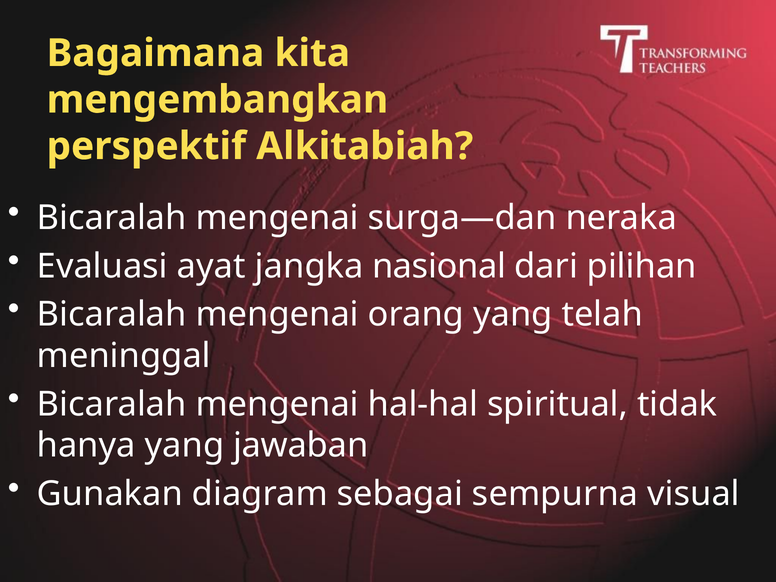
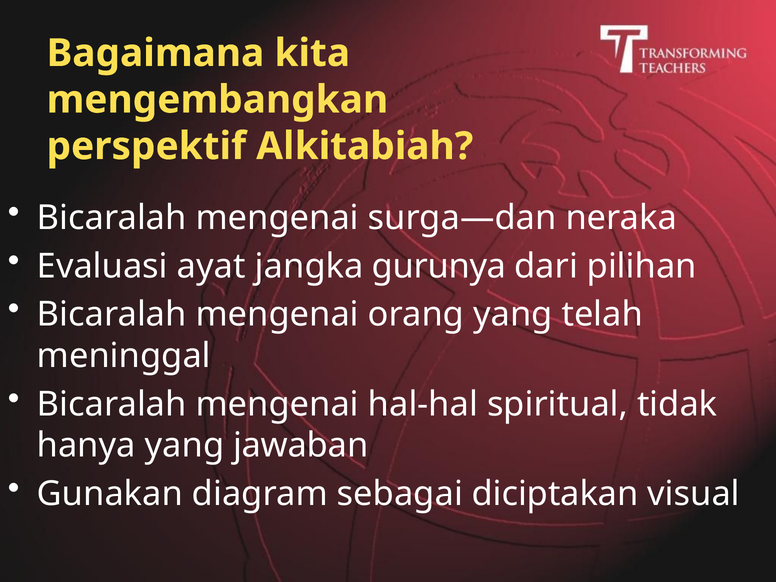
nasional: nasional -> gurunya (439, 266)
sempurna: sempurna -> diciptakan (555, 494)
